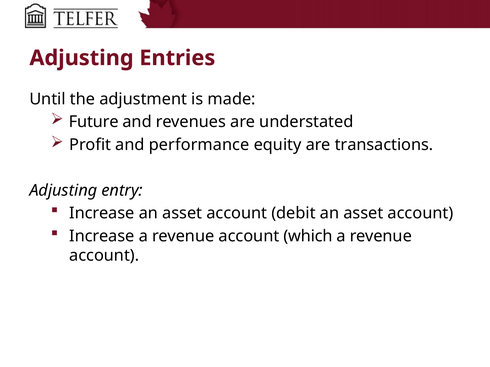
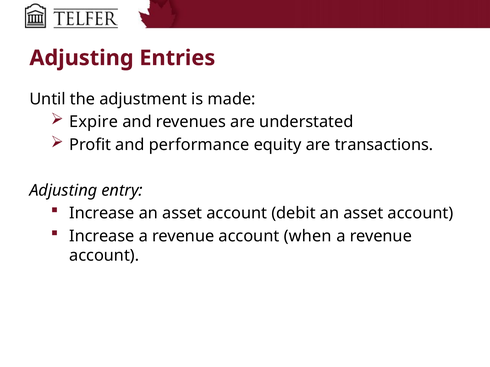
Future: Future -> Expire (94, 122)
which: which -> when (308, 236)
